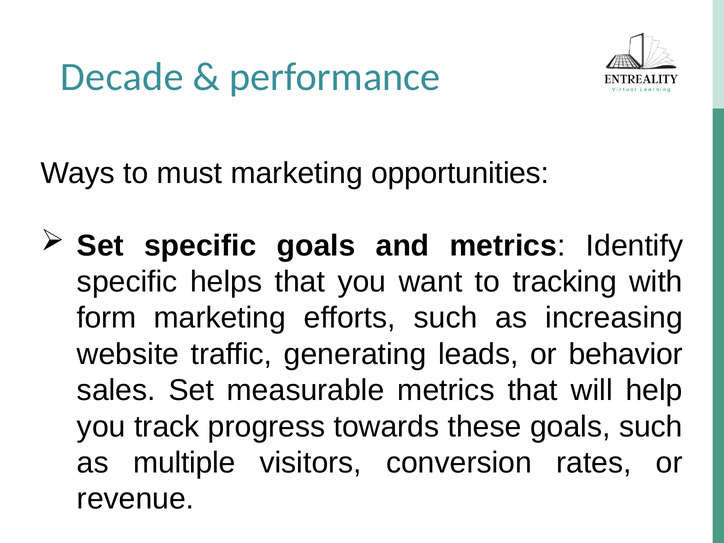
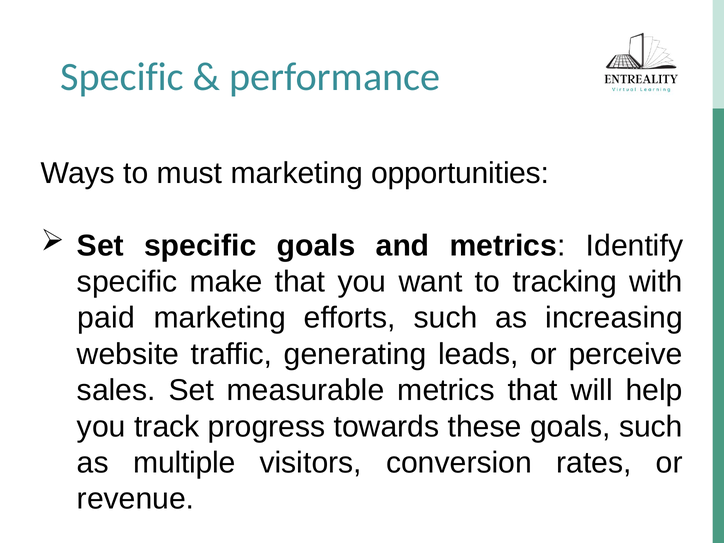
Decade: Decade -> Specific (122, 77)
helps: helps -> make (226, 282)
form: form -> paid (106, 318)
behavior: behavior -> perceive (626, 354)
